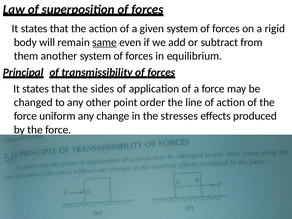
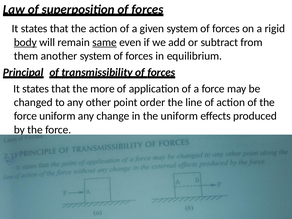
body underline: none -> present (25, 42)
sides: sides -> more (102, 89)
the stresses: stresses -> uniform (179, 116)
